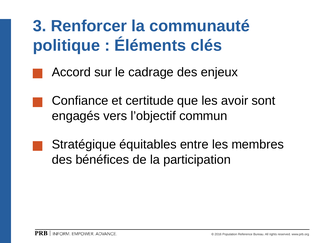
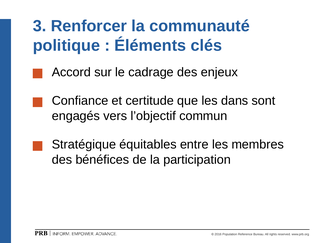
avoir: avoir -> dans (235, 100)
